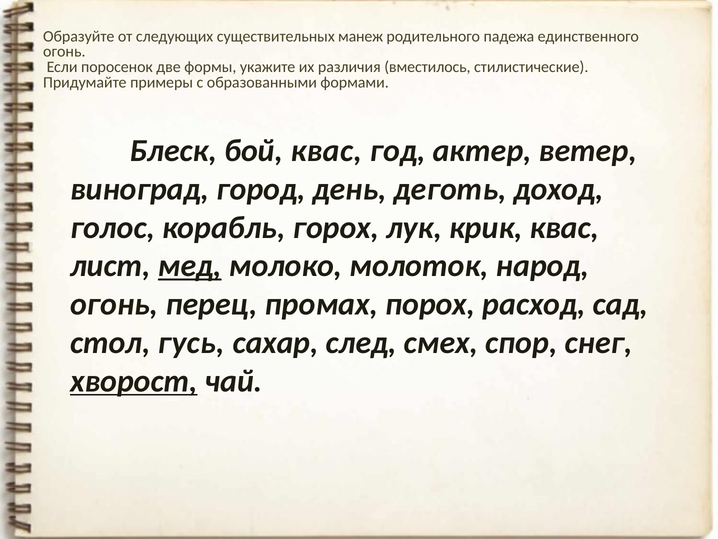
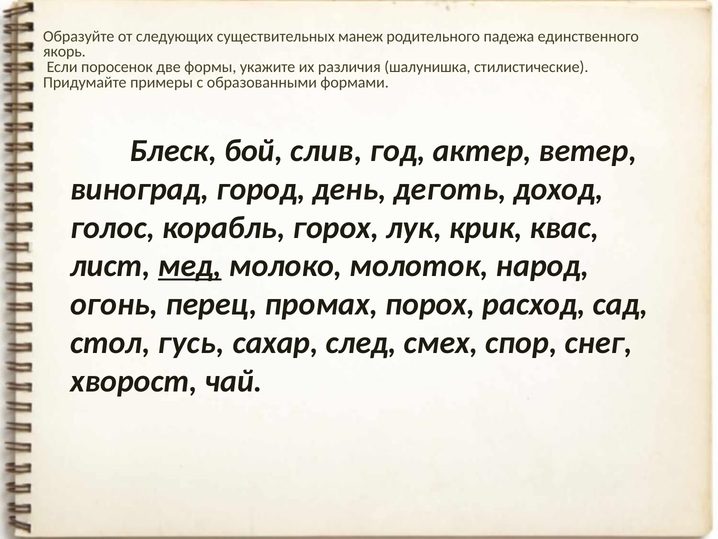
огонь: огонь -> якорь (64, 52)
вместилось: вместилось -> шалунишка (427, 67)
бой квас: квас -> слив (326, 151)
хворост underline: present -> none (134, 381)
